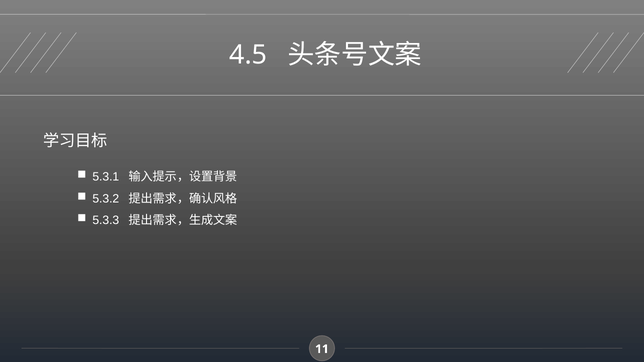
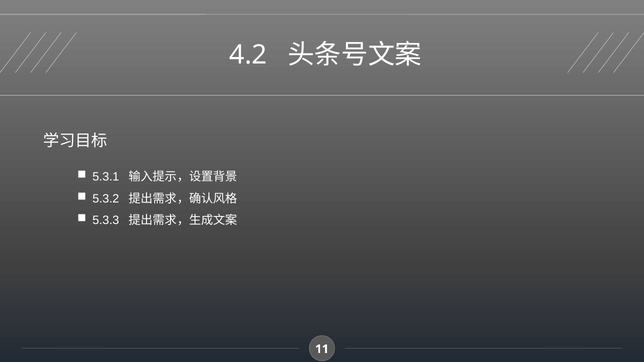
4.5: 4.5 -> 4.2 (248, 55)
